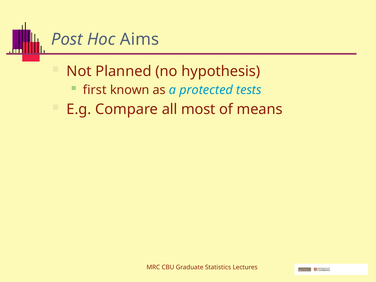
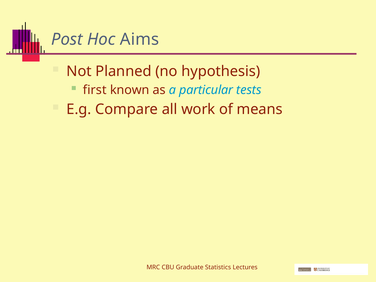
protected: protected -> particular (206, 90)
most: most -> work (198, 109)
